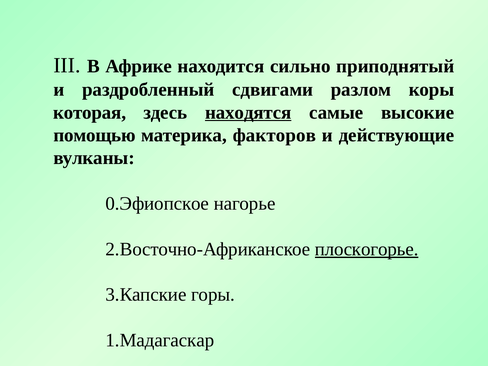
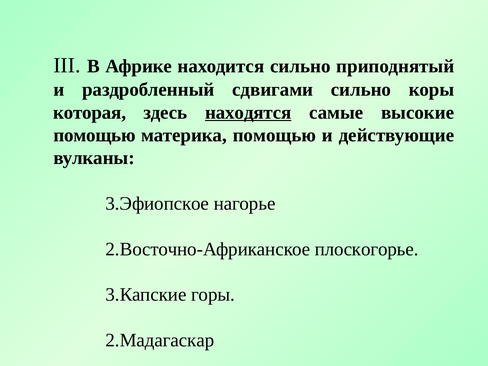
сдвигами разлом: разлом -> сильно (361, 90)
материка факторов: факторов -> помощью (274, 135)
0.Эфиопское: 0.Эфиопское -> 3.Эфиопское (157, 204)
плоскогорье underline: present -> none (367, 249)
1.Мадагаскар: 1.Мадагаскар -> 2.Мадагаскар (160, 340)
